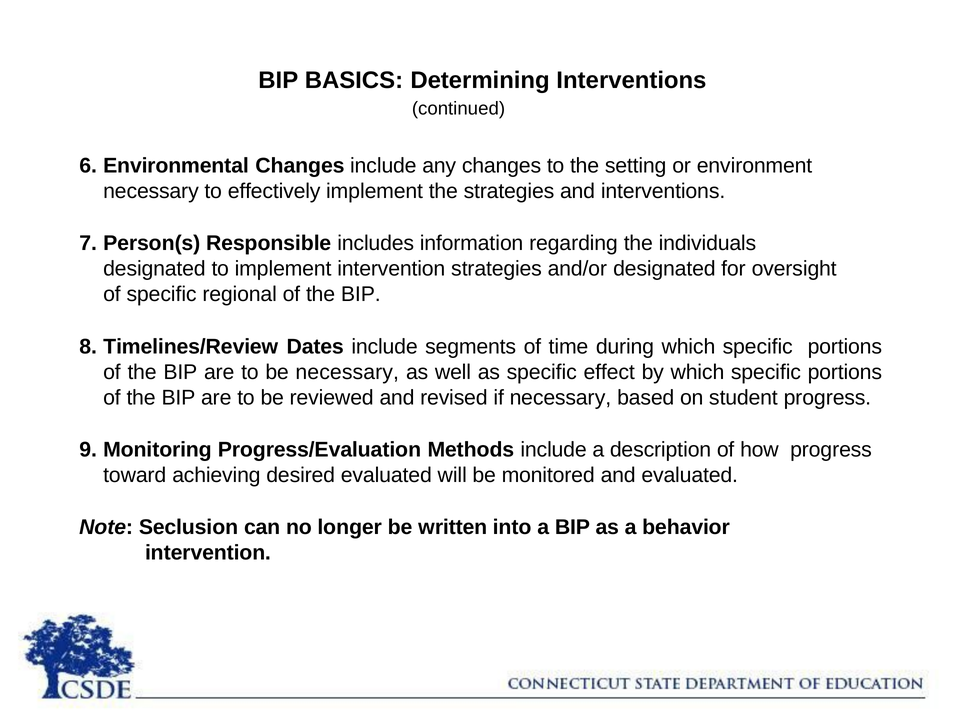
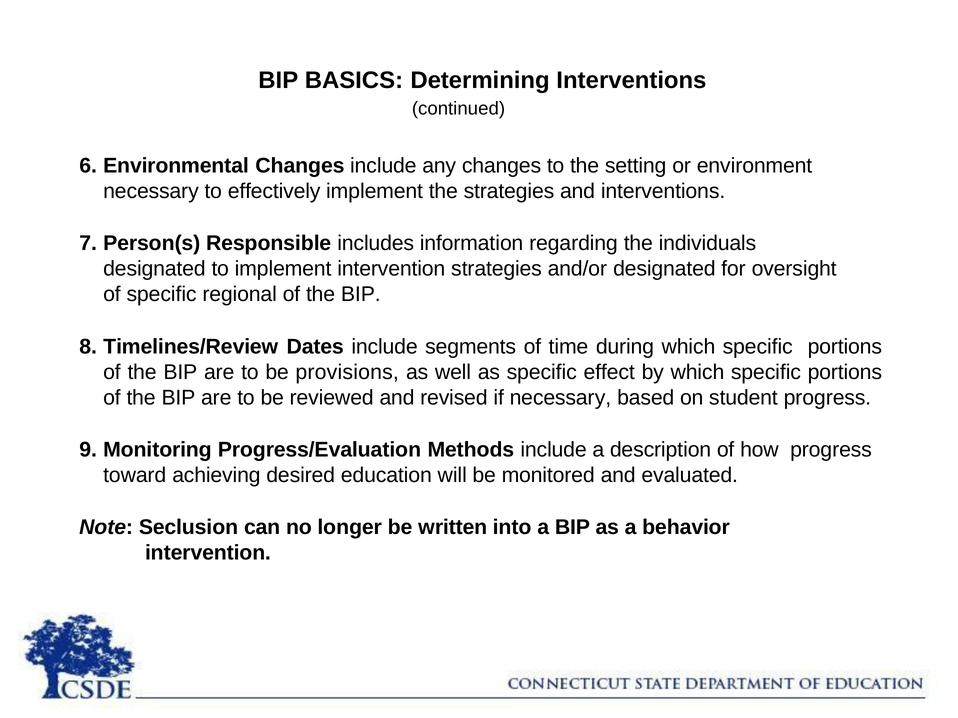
be necessary: necessary -> provisions (347, 372)
desired evaluated: evaluated -> education (386, 476)
